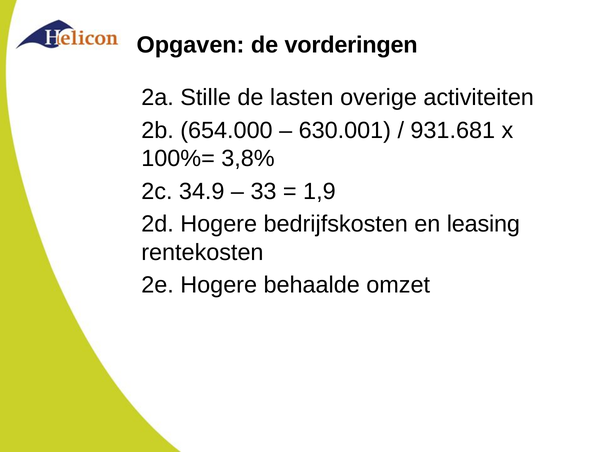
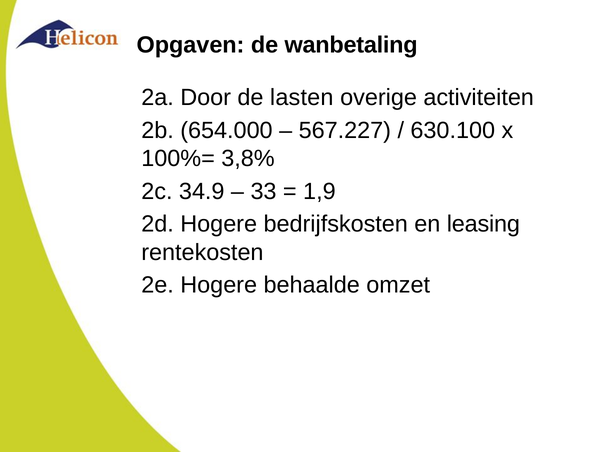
vorderingen: vorderingen -> wanbetaling (351, 45)
Stille: Stille -> Door (206, 98)
630.001: 630.001 -> 567.227 (345, 130)
931.681: 931.681 -> 630.100 (453, 130)
